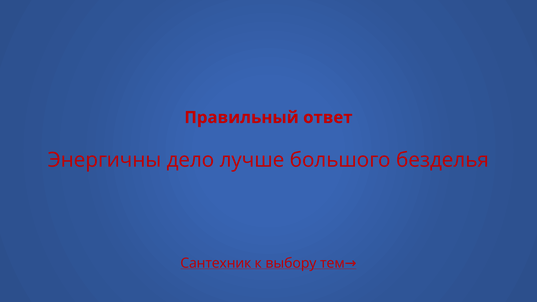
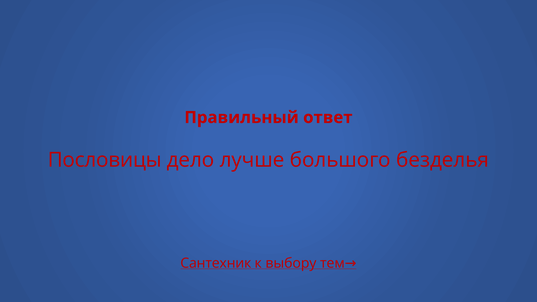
Энергичны: Энергичны -> Пословицы (105, 160)
